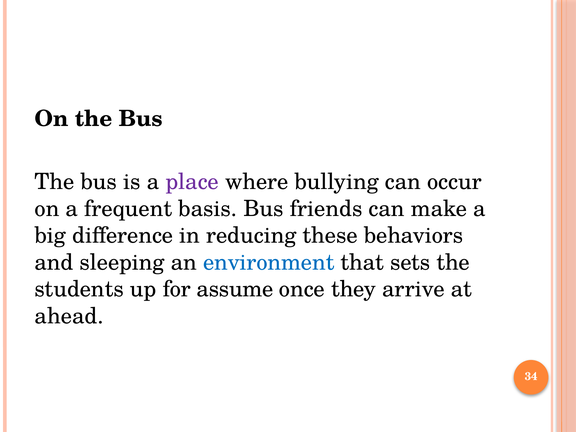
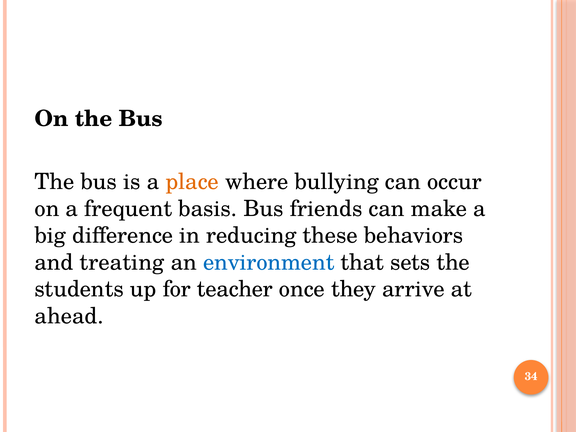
place colour: purple -> orange (192, 182)
sleeping: sleeping -> treating (122, 262)
assume: assume -> teacher (235, 289)
